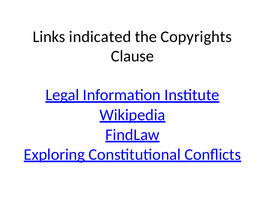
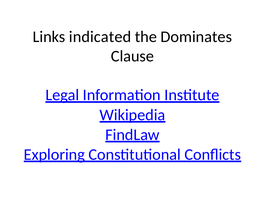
Copyrights: Copyrights -> Dominates (196, 37)
